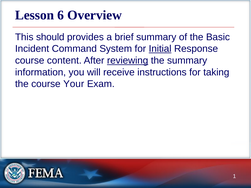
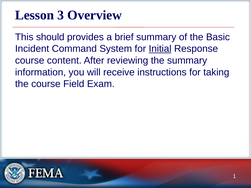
6: 6 -> 3 (61, 15)
reviewing underline: present -> none (128, 61)
Your: Your -> Field (74, 84)
